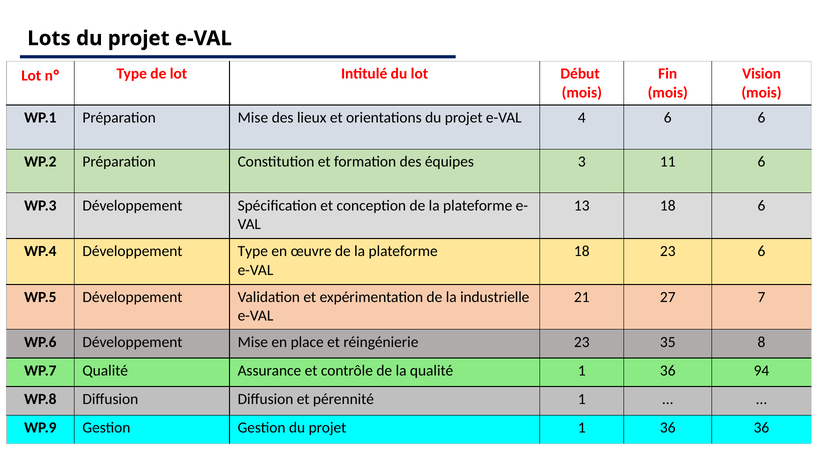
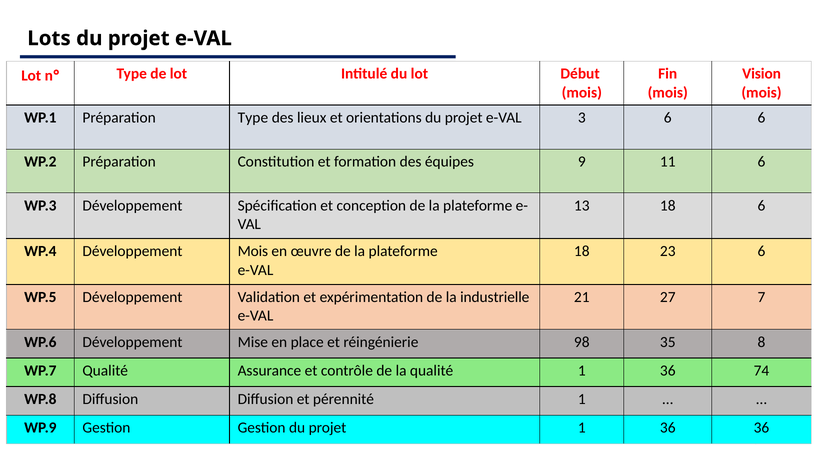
Préparation Mise: Mise -> Type (253, 118)
4: 4 -> 3 (582, 118)
3: 3 -> 9 (582, 162)
Développement Type: Type -> Mois (253, 251)
réingénierie 23: 23 -> 98 (582, 342)
94: 94 -> 74 (761, 370)
